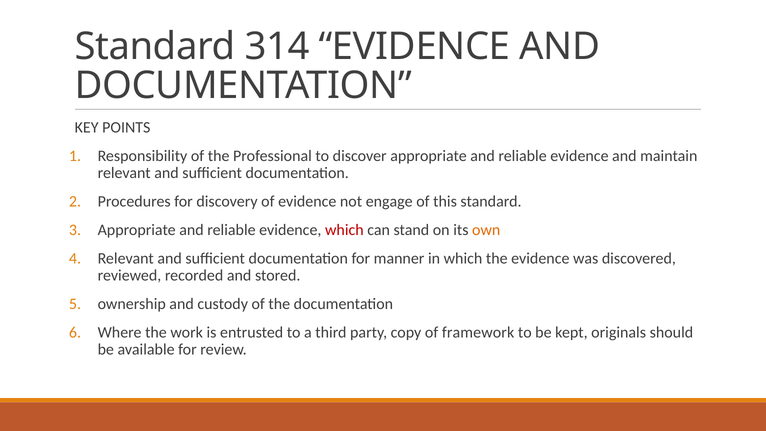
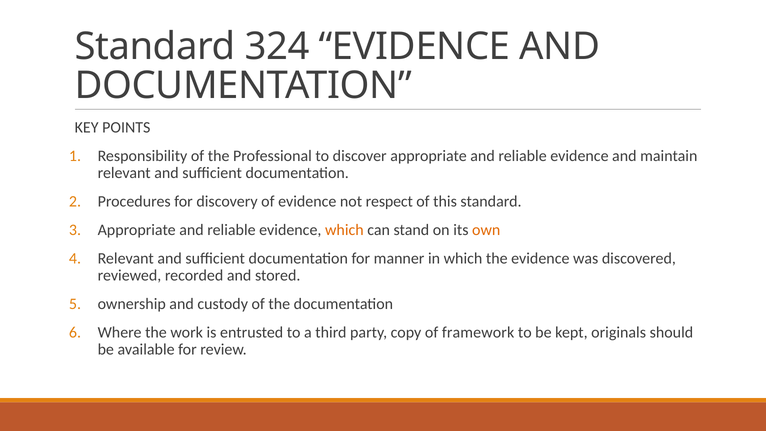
314: 314 -> 324 (277, 47)
engage: engage -> respect (389, 201)
which colour: red -> orange (344, 230)
